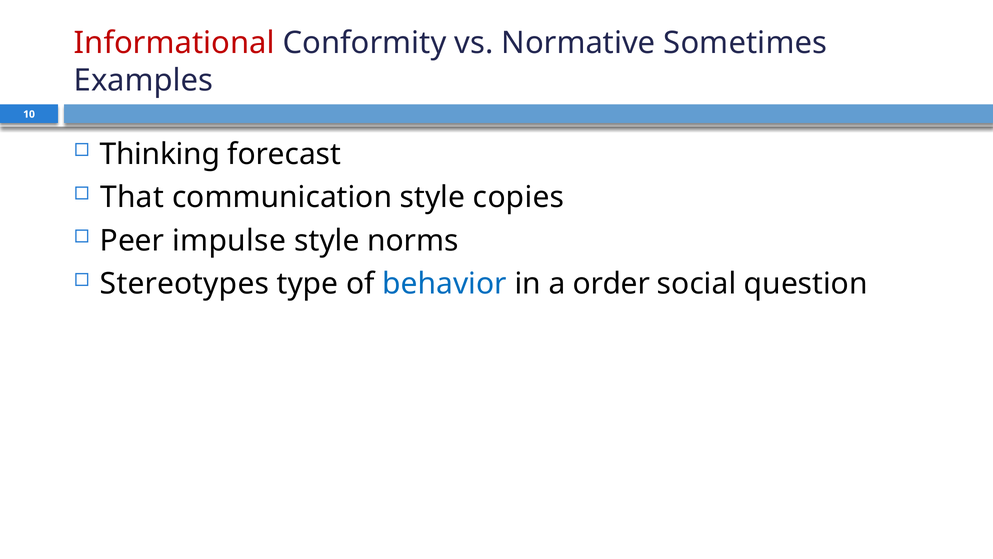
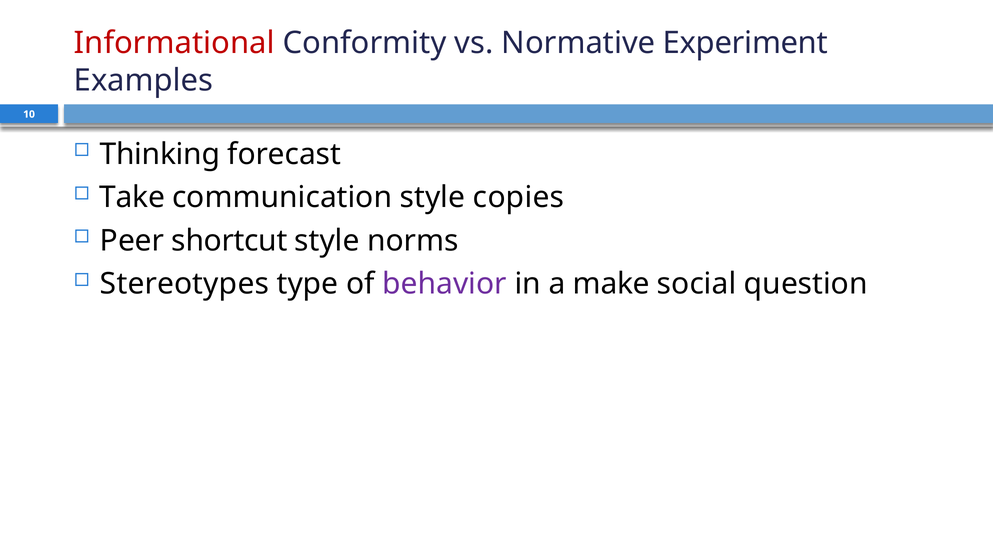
Sometimes: Sometimes -> Experiment (745, 43)
That: That -> Take (132, 197)
impulse: impulse -> shortcut (229, 241)
behavior colour: blue -> purple (445, 284)
order: order -> make (611, 284)
